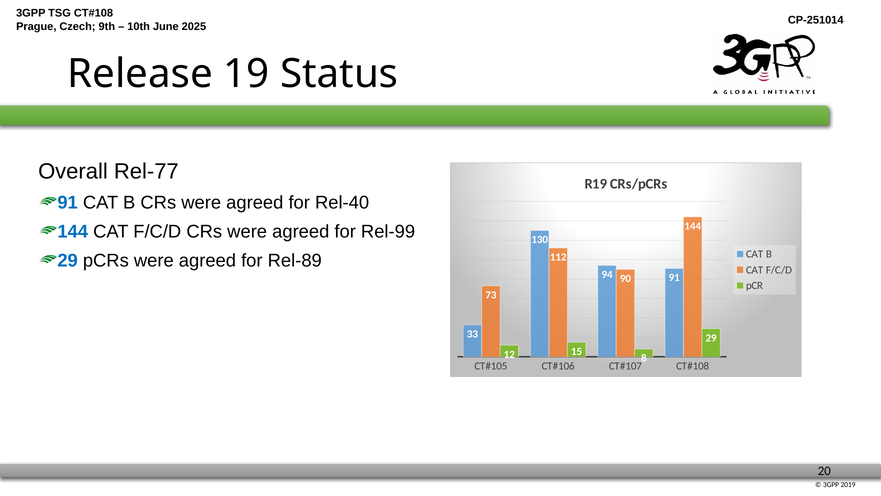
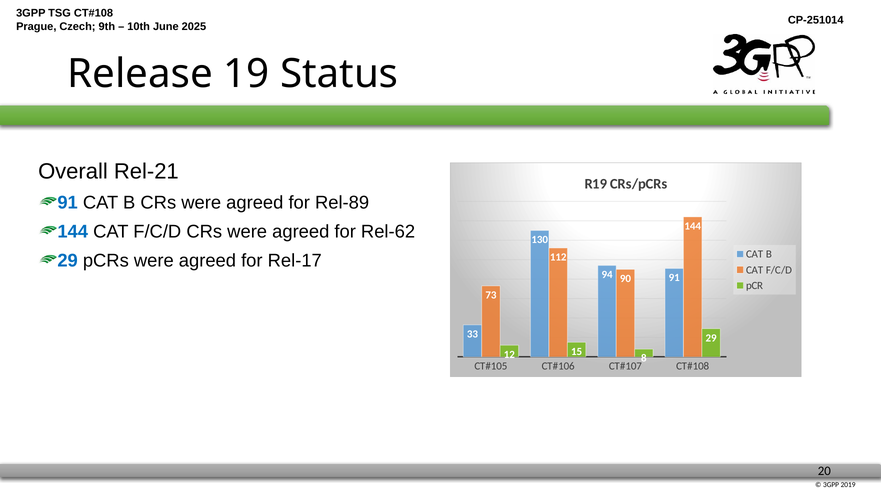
Rel-77: Rel-77 -> Rel-21 (146, 171)
Rel-40: Rel-40 -> Rel-89 (342, 202)
Rel-99: Rel-99 -> Rel-62 (388, 231)
Rel-89: Rel-89 -> Rel-17 (295, 260)
